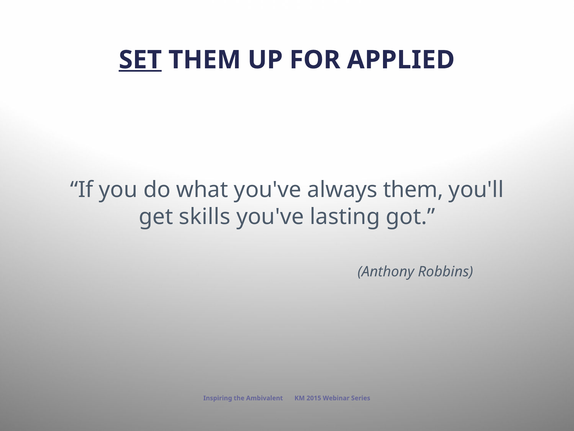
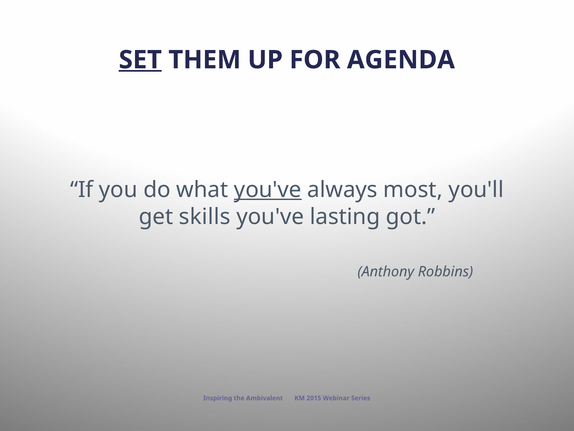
APPLIED: APPLIED -> AGENDA (401, 60)
you've underline: none -> present (268, 190)
always them: them -> most (413, 190)
